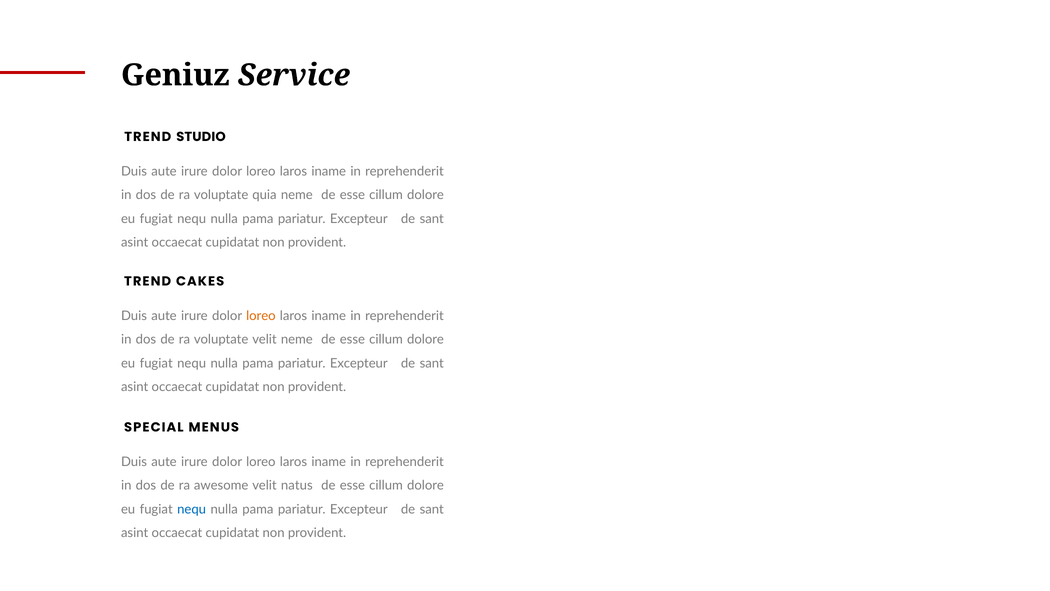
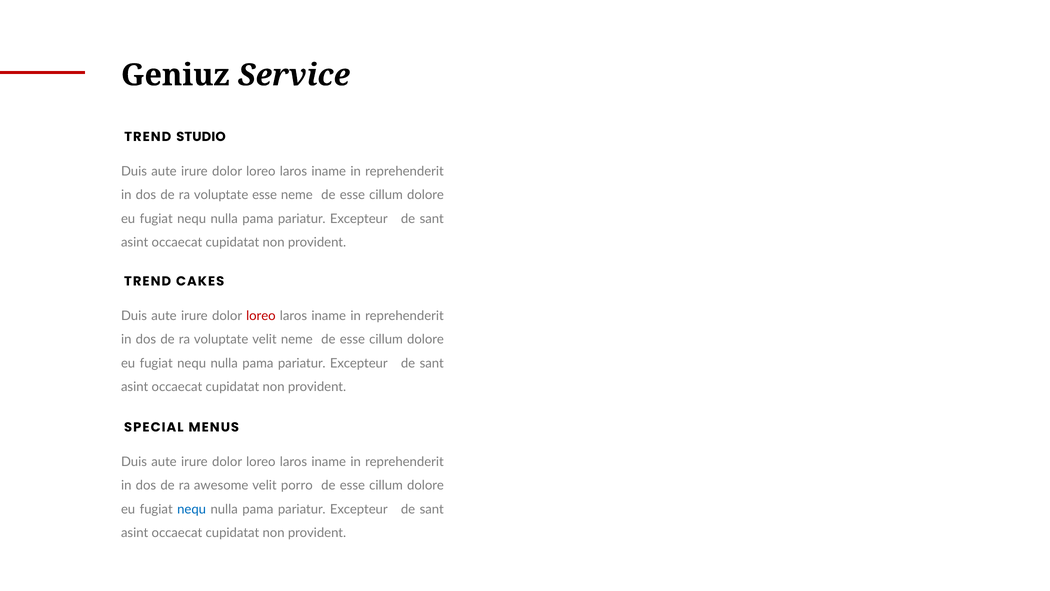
voluptate quia: quia -> esse (265, 195)
loreo colour: orange -> red (261, 316)
natus: natus -> porro (297, 485)
